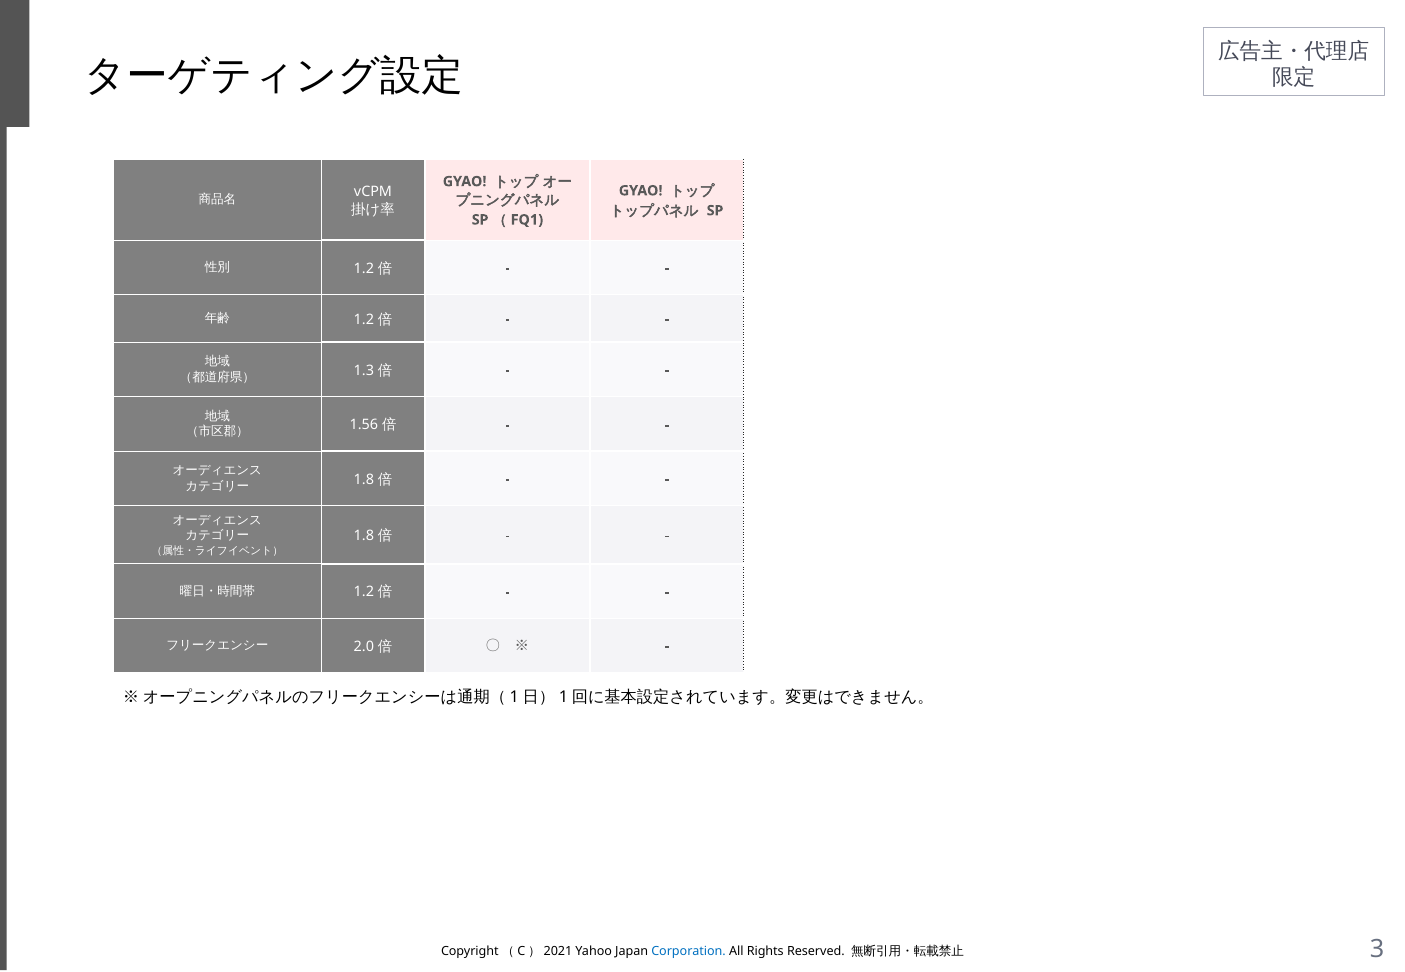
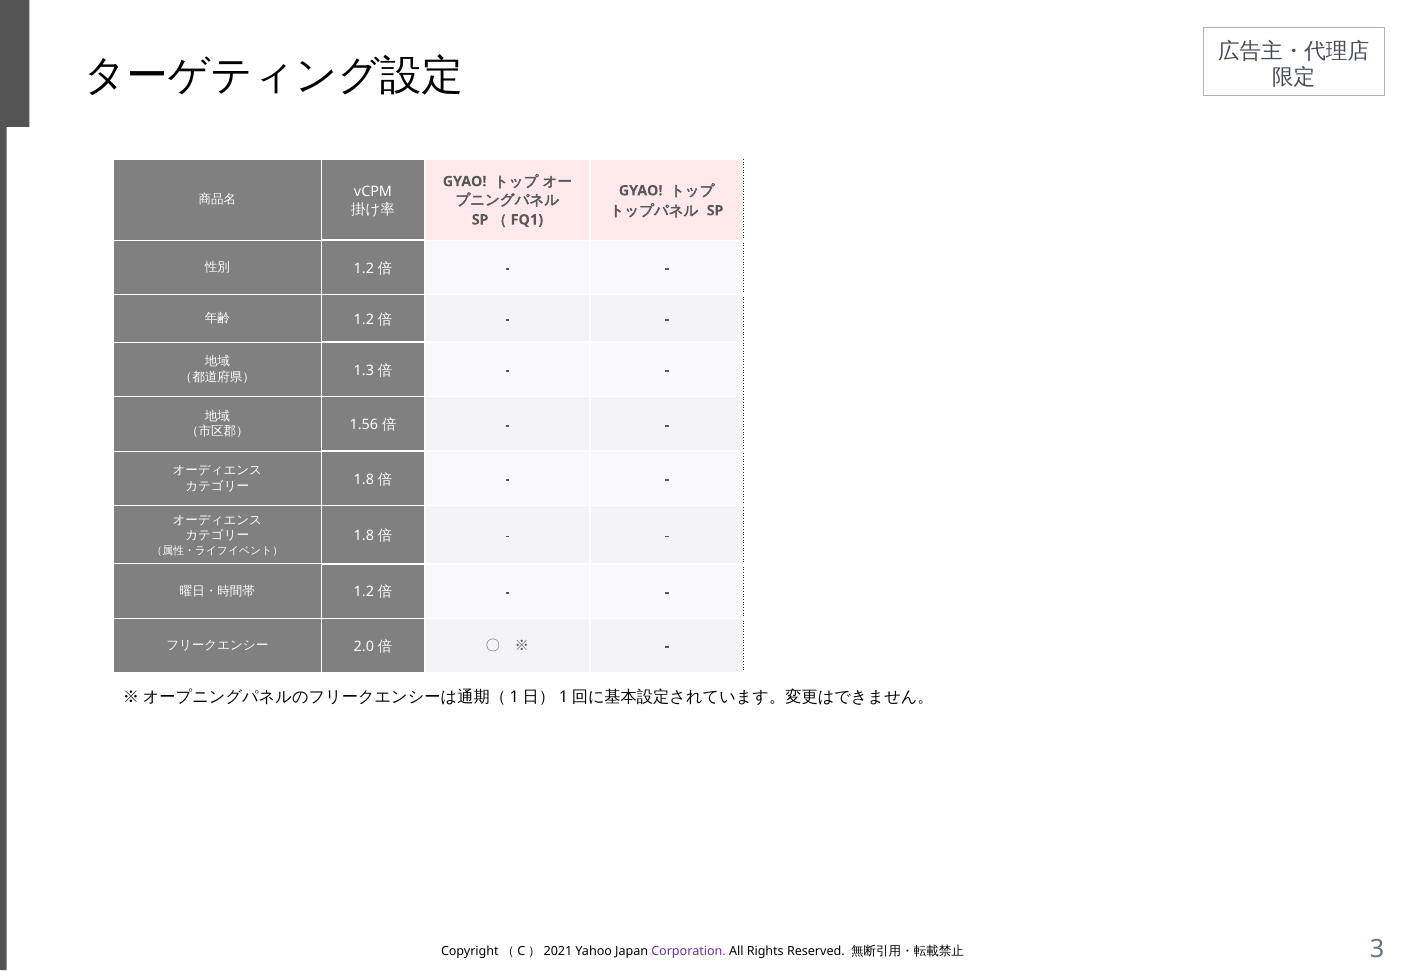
Corporation colour: blue -> purple (689, 952)
